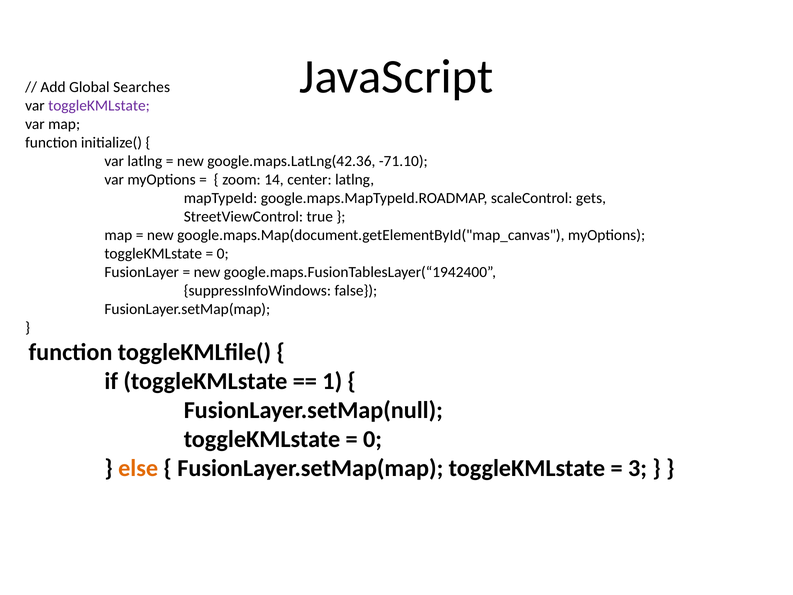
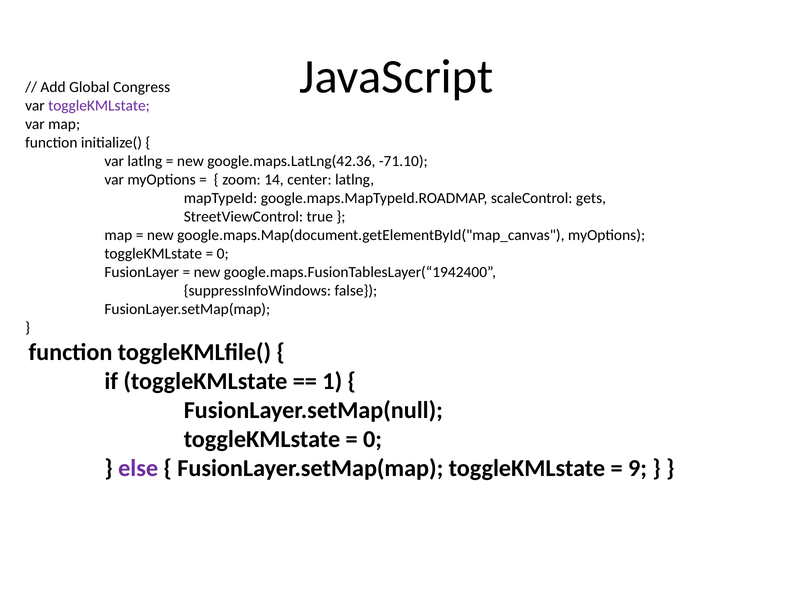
Searches: Searches -> Congress (142, 87)
else colour: orange -> purple (138, 468)
3: 3 -> 9 (638, 468)
